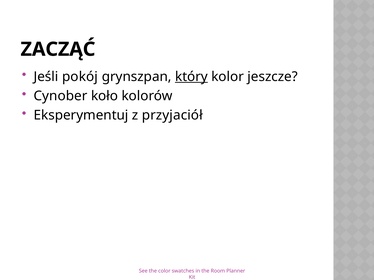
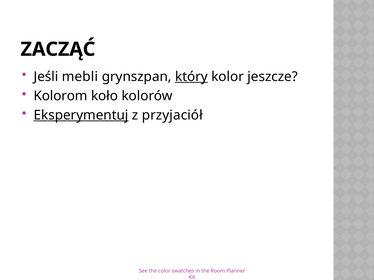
pokój: pokój -> mebli (80, 77)
Cynober: Cynober -> Kolorom (61, 96)
Eksperymentuj underline: none -> present (81, 115)
